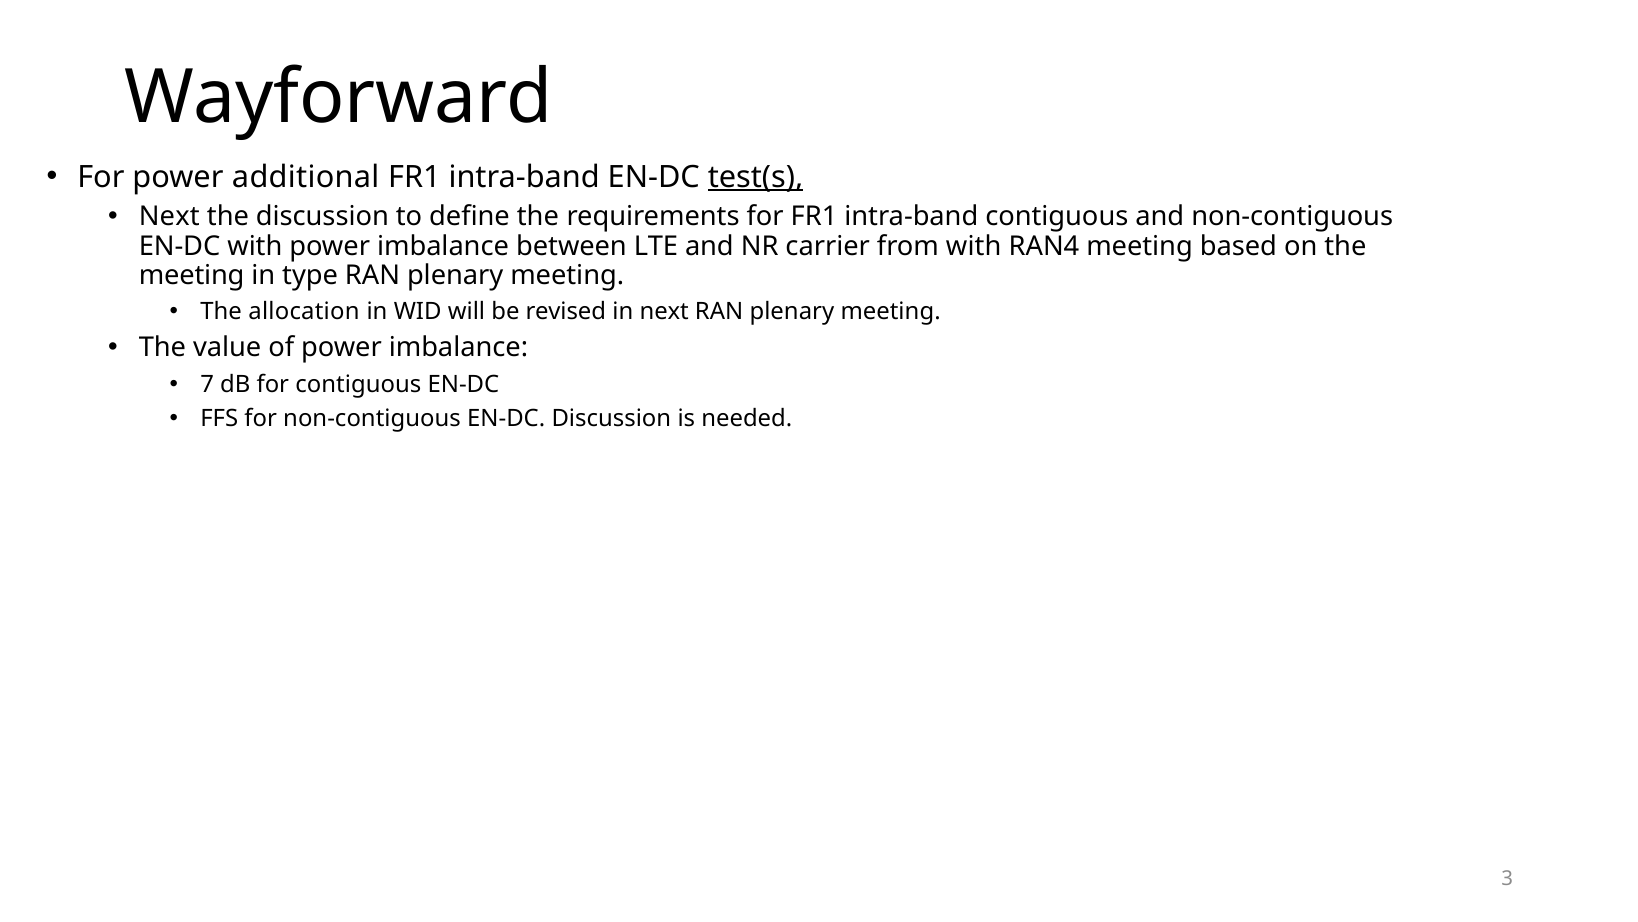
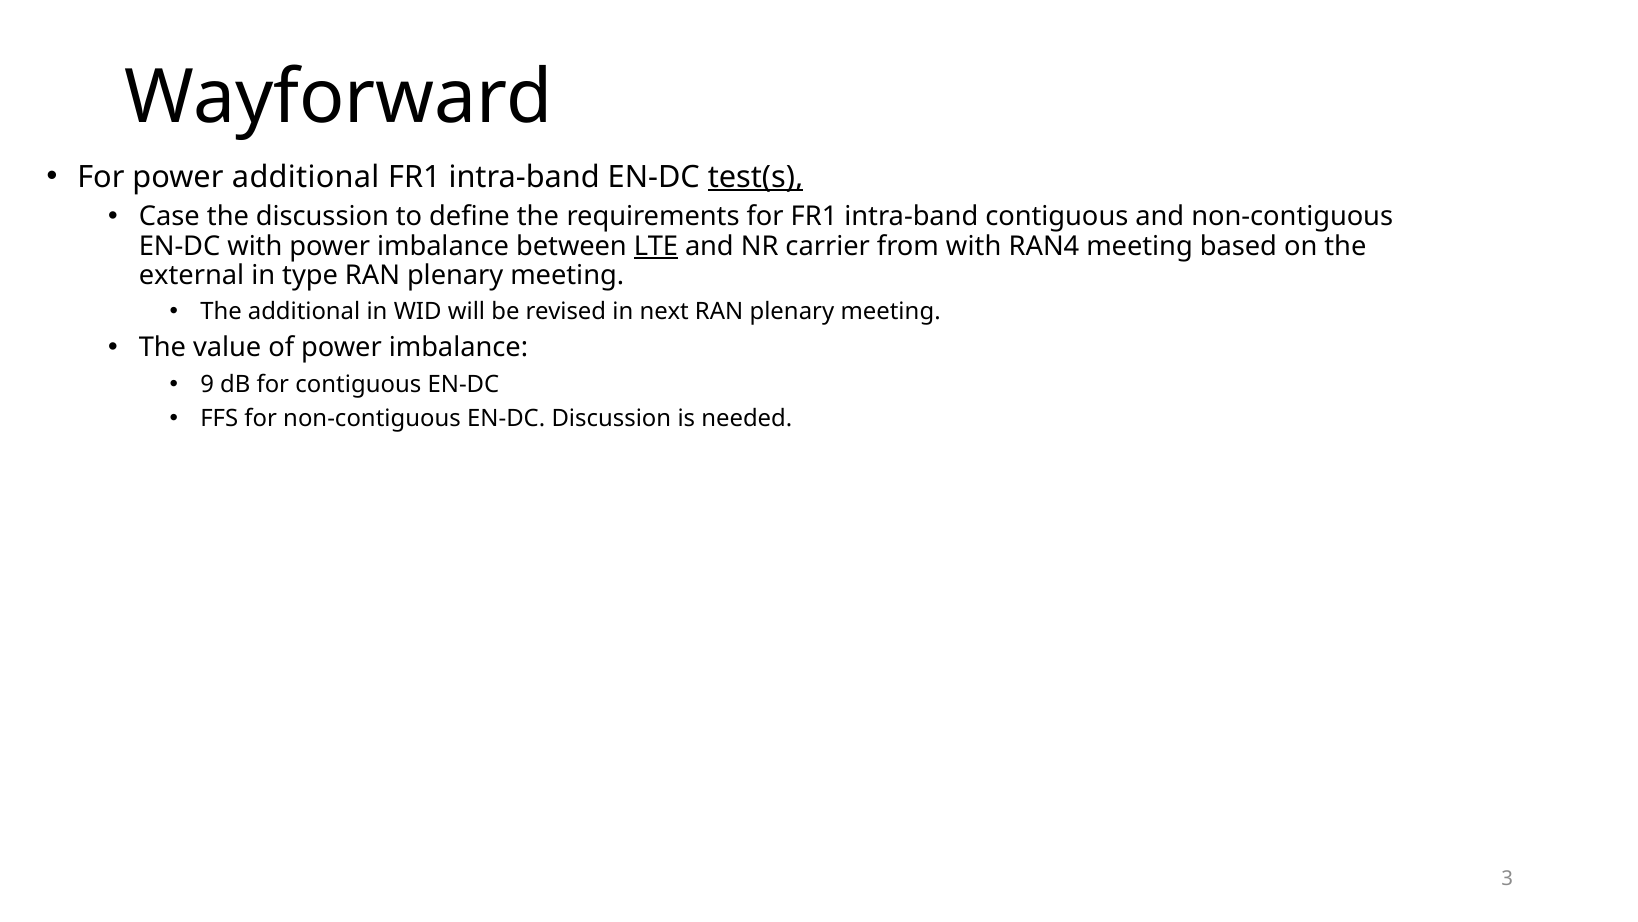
Next: Next -> Case (169, 217)
LTE underline: none -> present (656, 246)
meeting: meeting -> external (192, 275)
The allocation: allocation -> additional (304, 312)
7: 7 -> 9 (207, 384)
